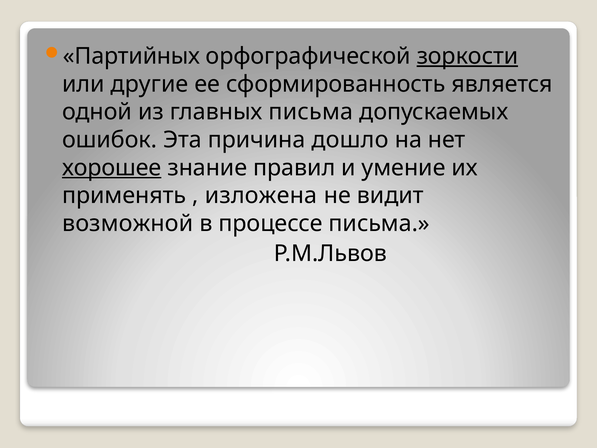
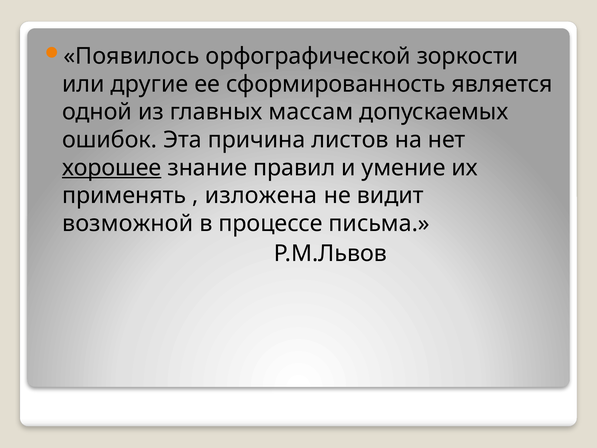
Партийных: Партийных -> Появилось (131, 56)
зоркости underline: present -> none (467, 56)
главных письма: письма -> массам (311, 112)
дошло: дошло -> листов (350, 140)
